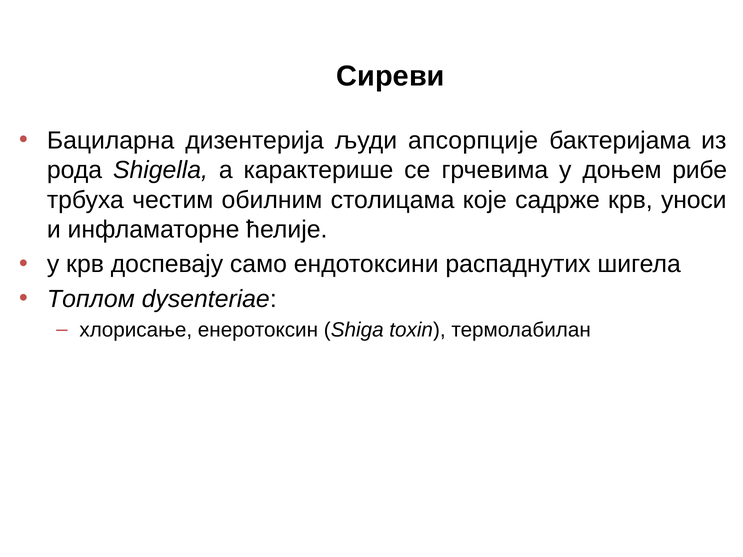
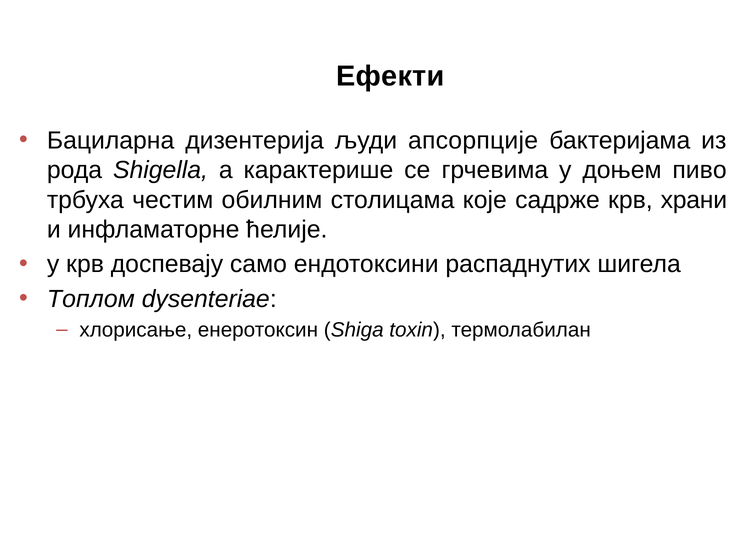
Сиреви: Сиреви -> Ефекти (390, 76)
рибе: рибе -> пиво (700, 170)
уноси: уноси -> храни (694, 200)
